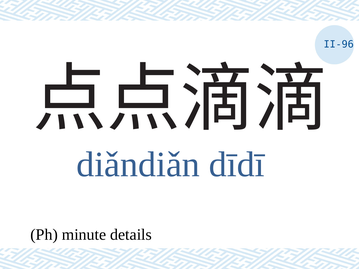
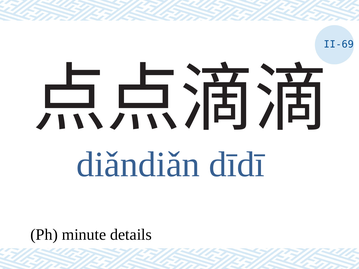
II-96: II-96 -> II-69 (339, 44)
